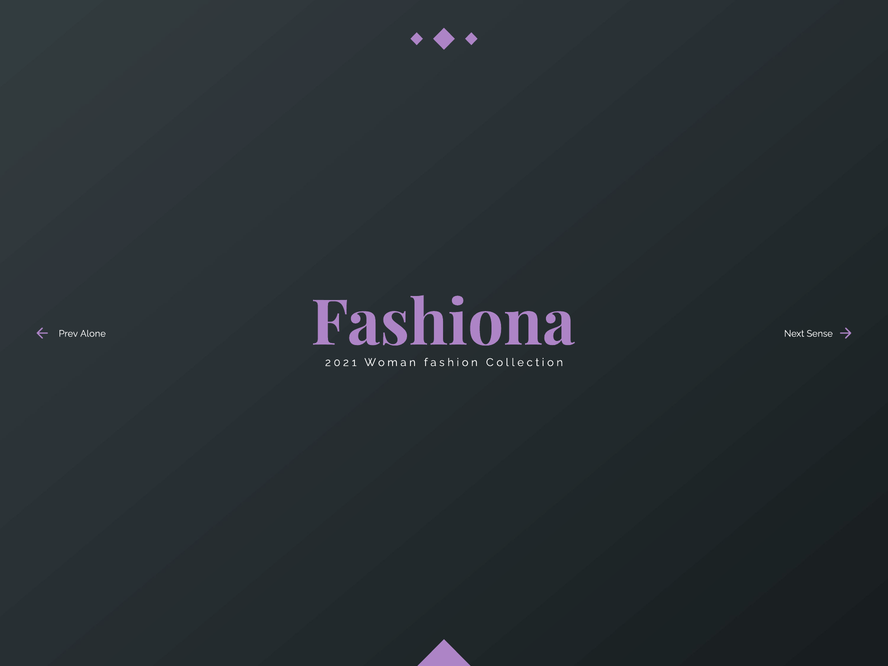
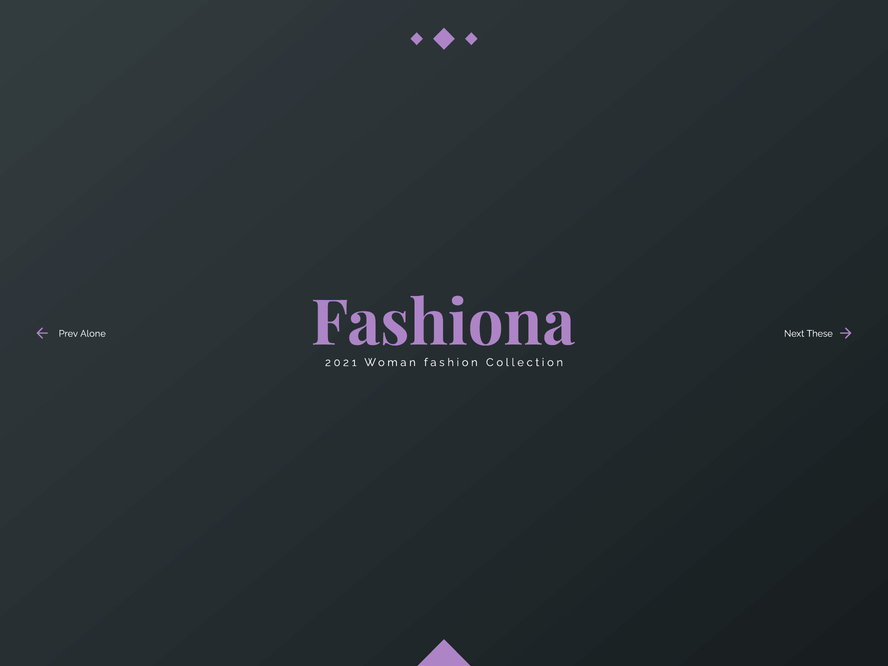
Sense: Sense -> These (820, 334)
